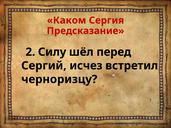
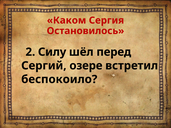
Предсказание: Предсказание -> Остановилось (85, 31)
исчез: исчез -> озере (86, 66)
черноризцу: черноризцу -> беспокоило (59, 79)
